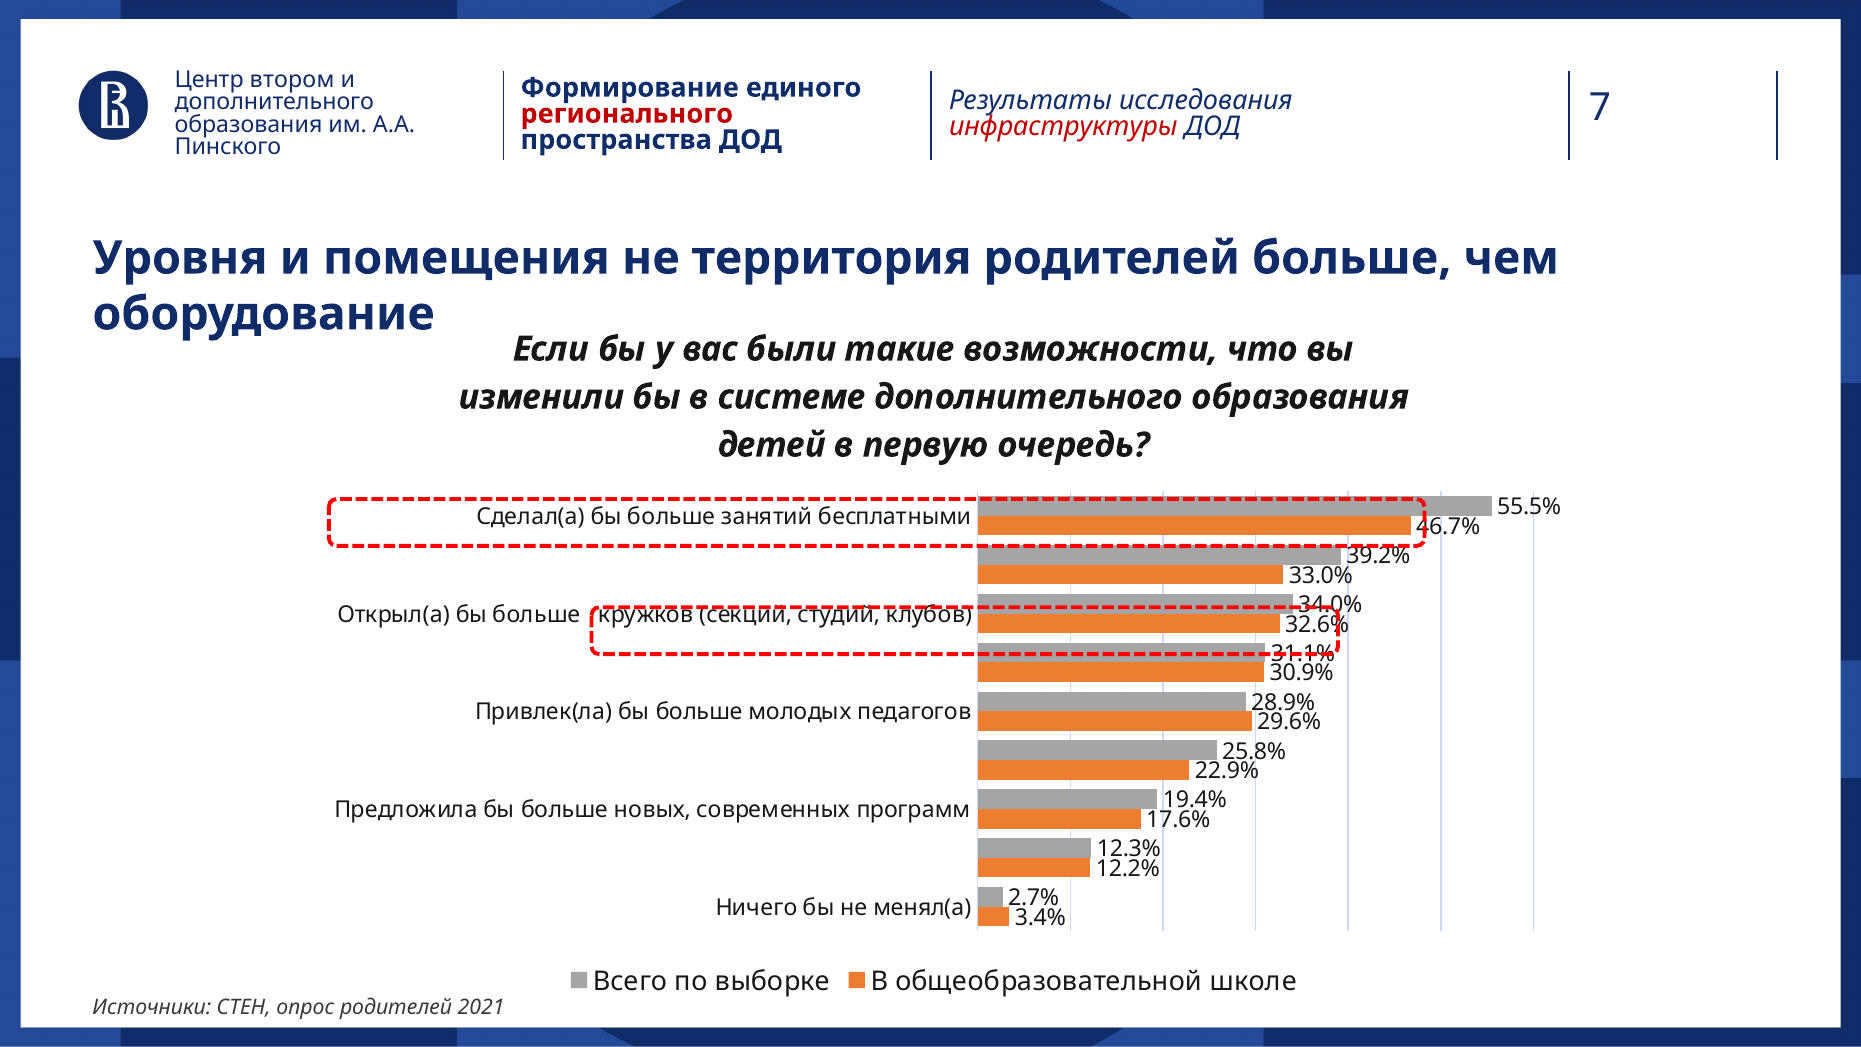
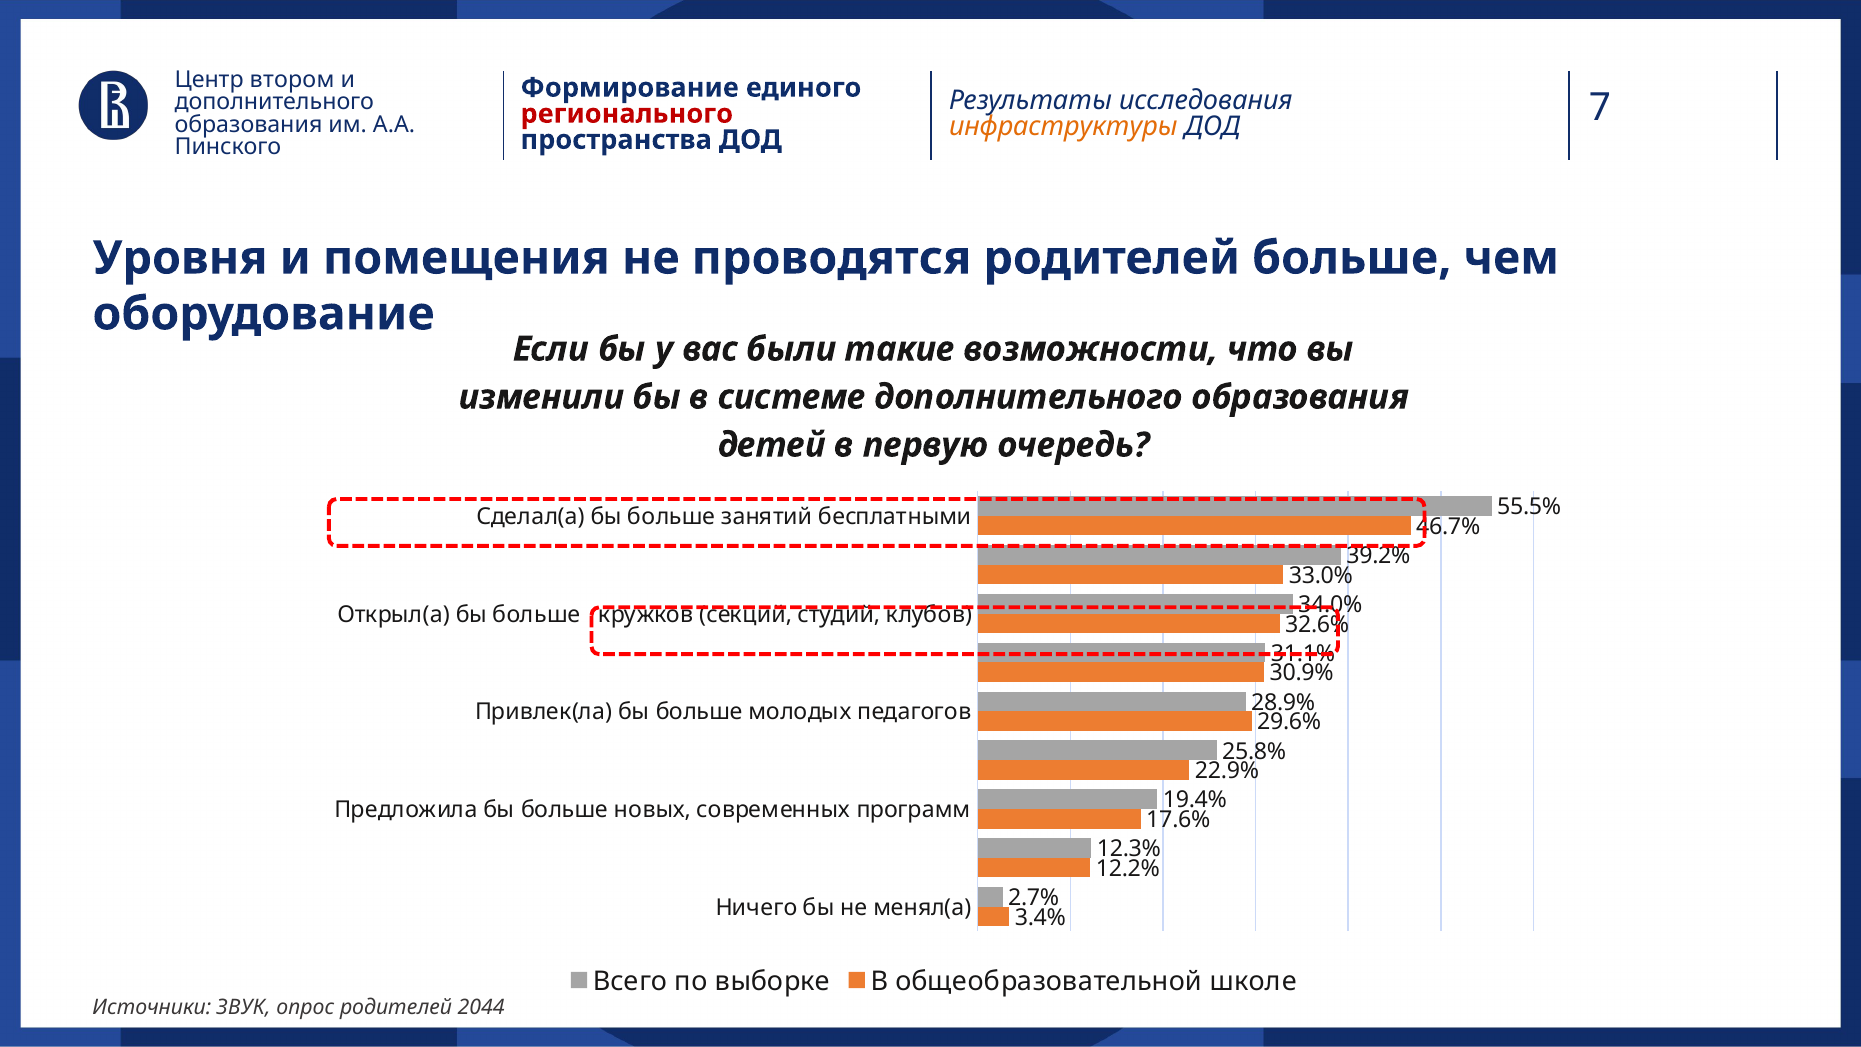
инфраструктуры colour: red -> orange (1063, 127)
территория: территория -> проводятся (831, 258)
СТЕН: СТЕН -> ЗВУК (244, 1007)
2021: 2021 -> 2044 (481, 1007)
